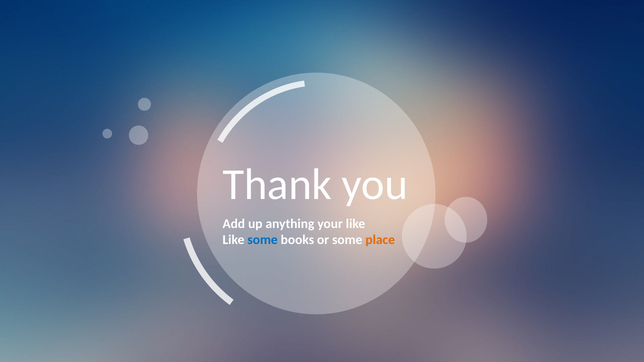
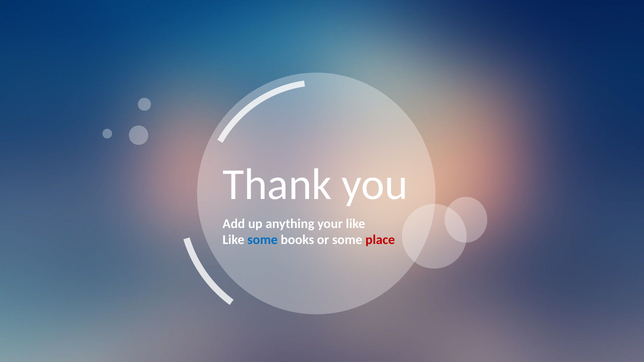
place colour: orange -> red (380, 240)
